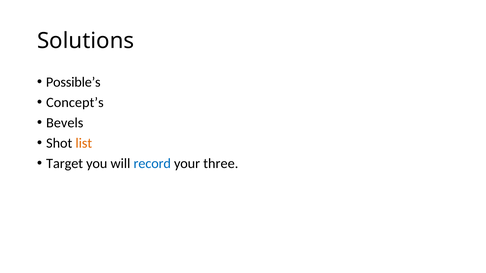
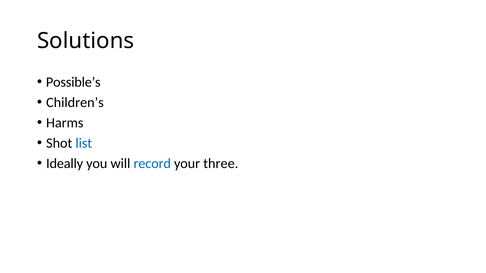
Concept’s: Concept’s -> Children’s (75, 103)
Bevels: Bevels -> Harms (65, 123)
list colour: orange -> blue (84, 143)
Target: Target -> Ideally (65, 164)
